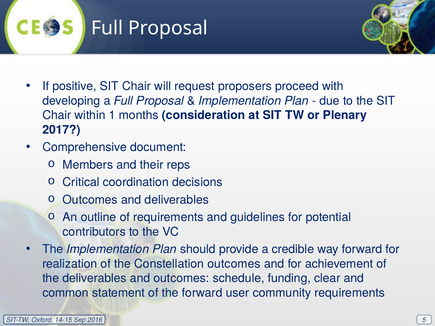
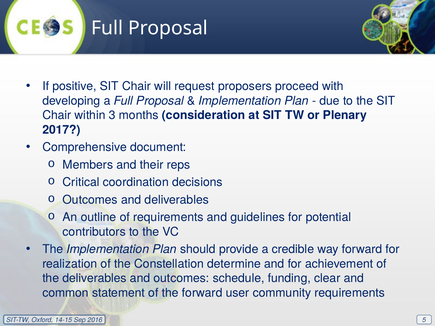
1: 1 -> 3 (112, 115)
Constellation outcomes: outcomes -> determine (234, 264)
